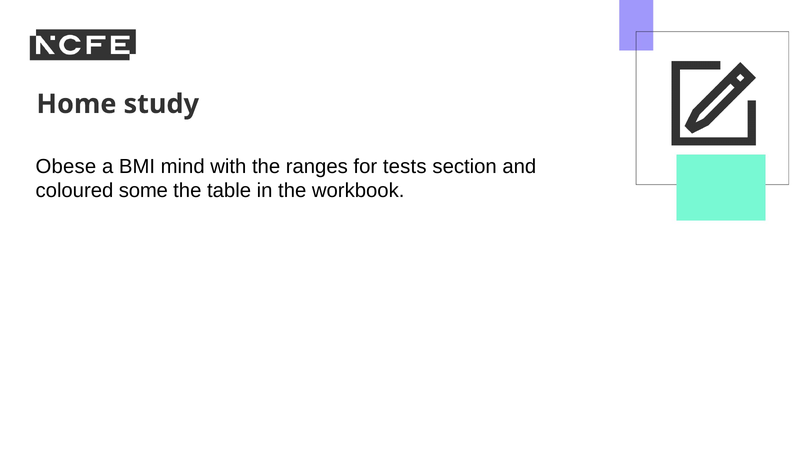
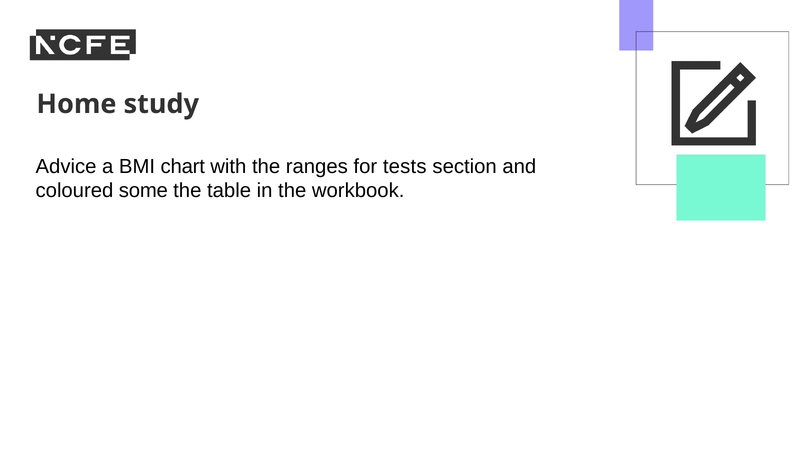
Obese: Obese -> Advice (66, 166)
mind: mind -> chart (183, 166)
